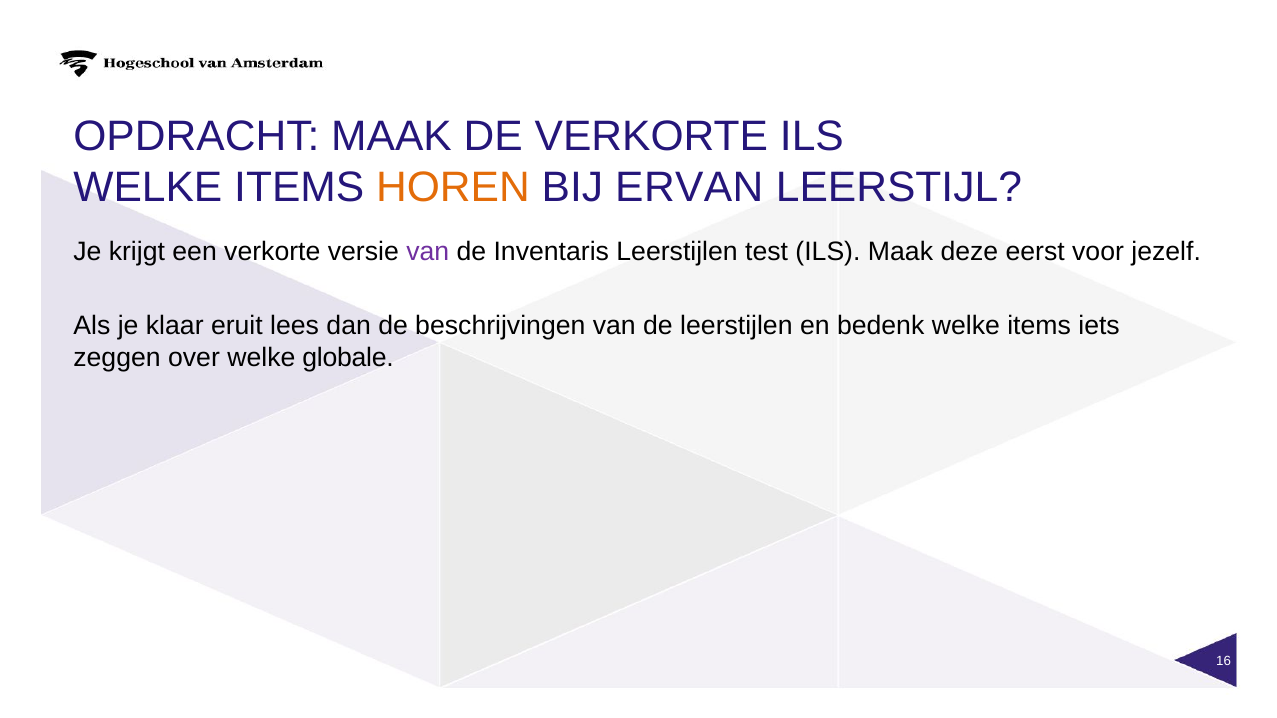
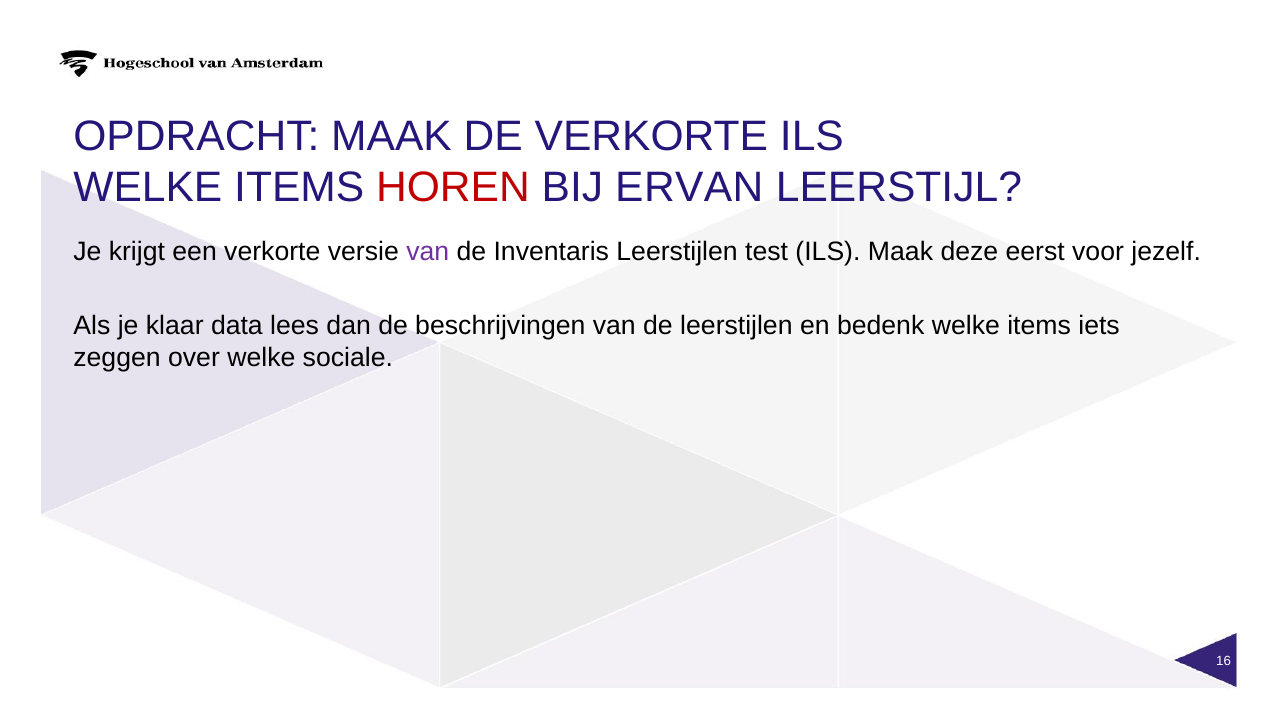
HOREN colour: orange -> red (453, 187)
eruit: eruit -> data (237, 326)
globale: globale -> sociale (348, 358)
